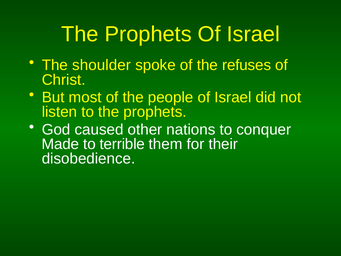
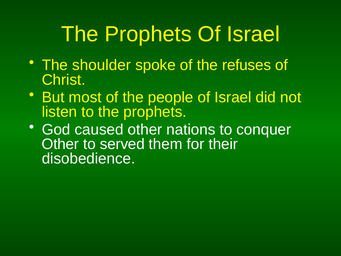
Made: Made -> Other (60, 144)
terrible: terrible -> served (122, 144)
